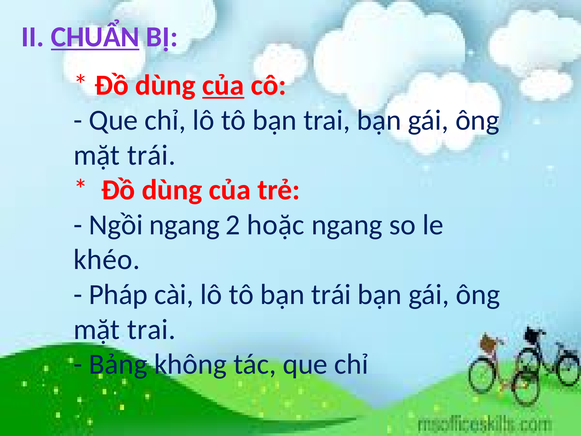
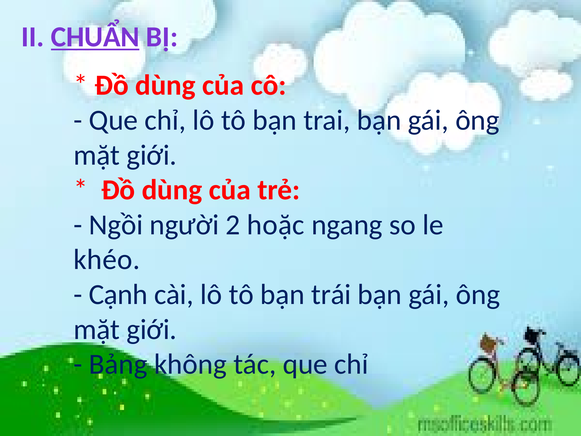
của underline: present -> none (223, 85)
trái: trái -> giới (152, 155)
Ngồi ngang: ngang -> người (184, 225)
Pháp: Pháp -> Cạnh (118, 294)
trai: trai -> giới (152, 329)
